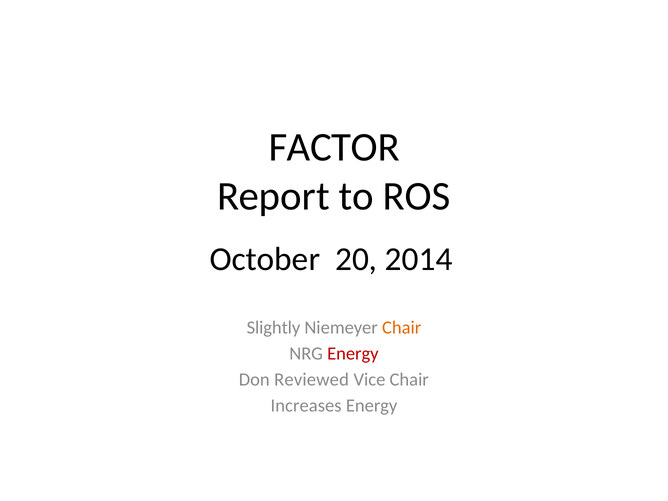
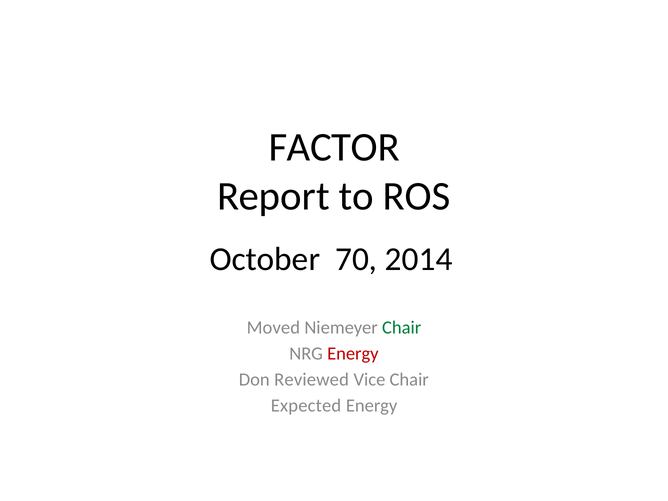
20: 20 -> 70 (356, 259)
Slightly: Slightly -> Moved (273, 328)
Chair colour: orange -> green (402, 328)
Increases: Increases -> Expected (306, 405)
